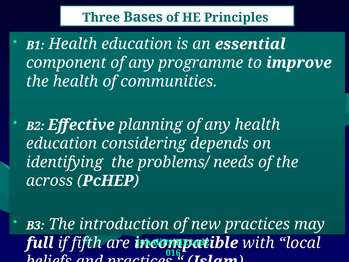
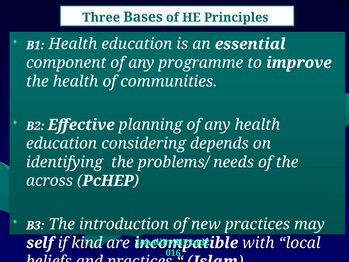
full: full -> self (40, 243)
fifth: fifth -> kind (87, 243)
